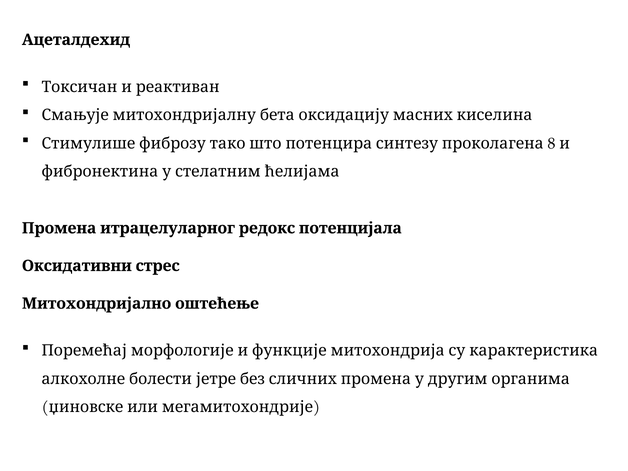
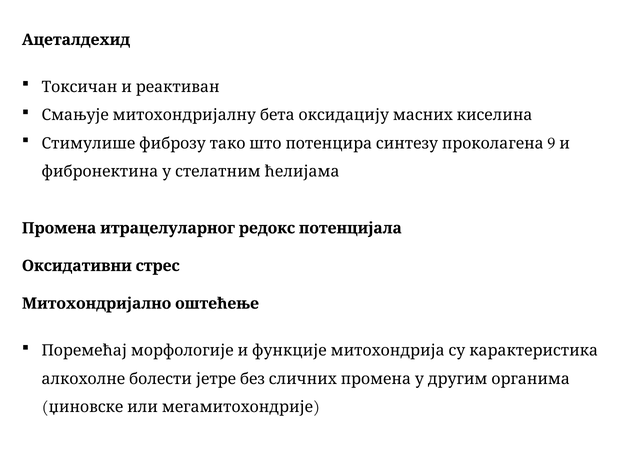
8: 8 -> 9 (552, 143)
